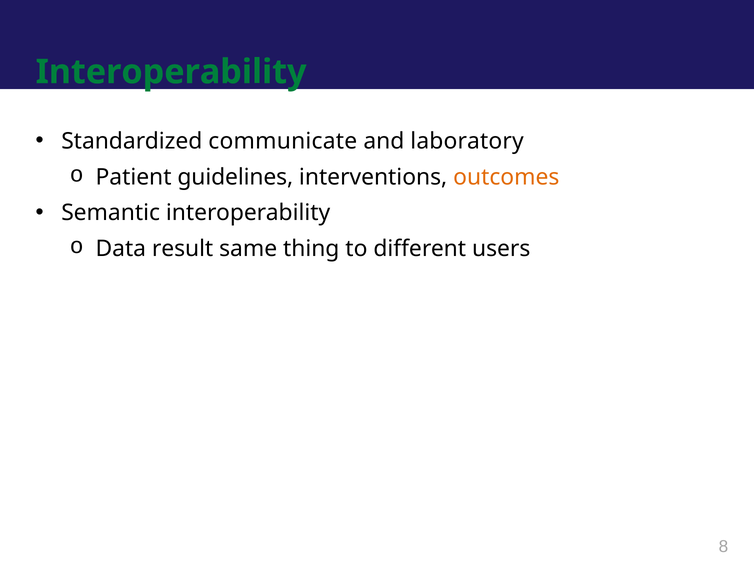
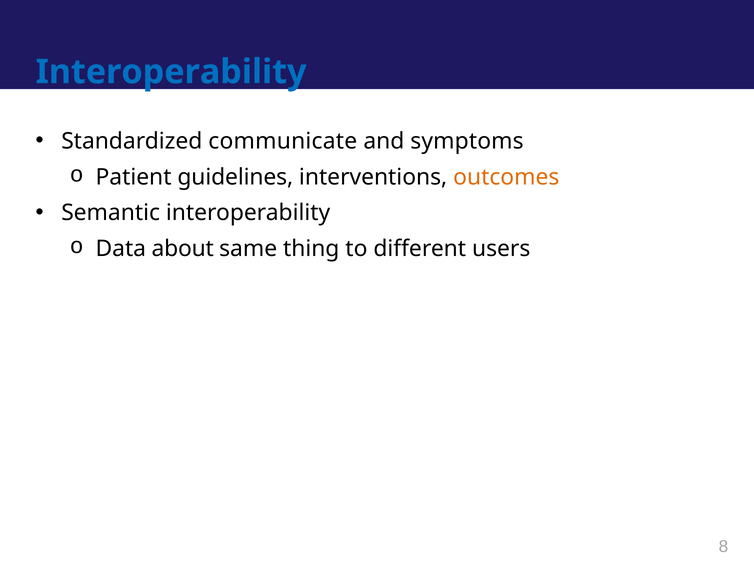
Interoperability colour: green -> blue (171, 72)
laboratory: laboratory -> symptoms (467, 141)
result: result -> about (183, 249)
